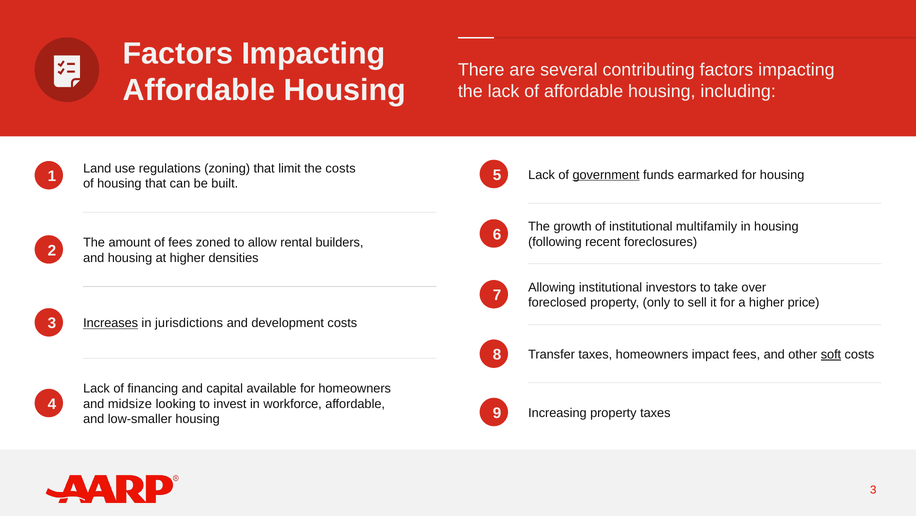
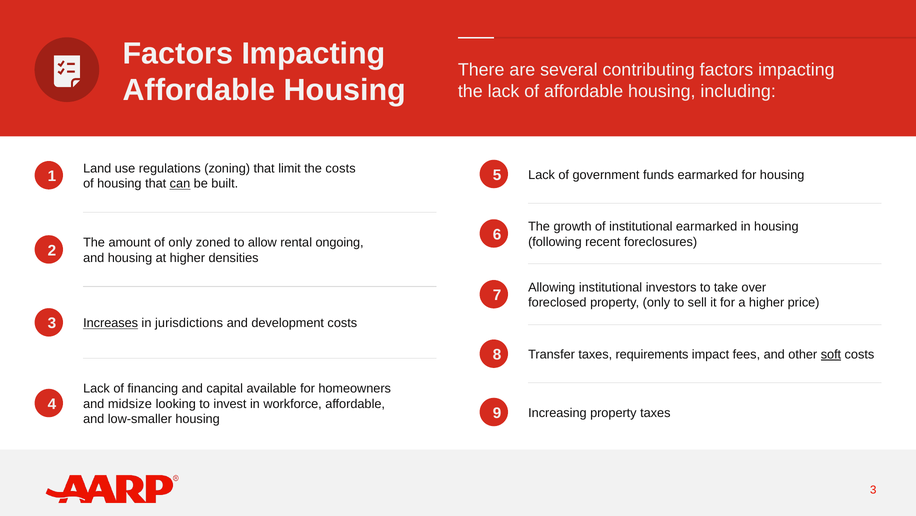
government underline: present -> none (606, 175)
can underline: none -> present (180, 184)
institutional multifamily: multifamily -> earmarked (707, 226)
of fees: fees -> only (180, 242)
builders: builders -> ongoing (340, 242)
taxes homeowners: homeowners -> requirements (652, 354)
